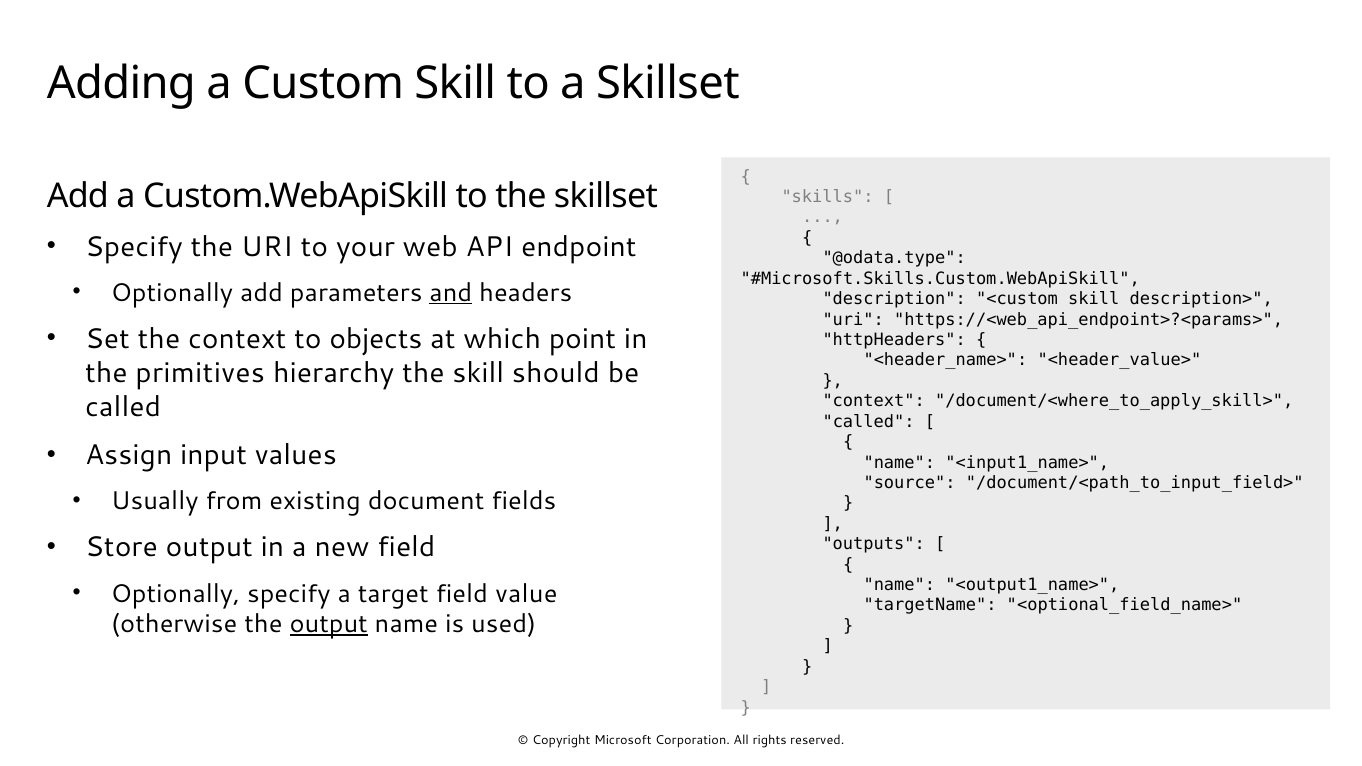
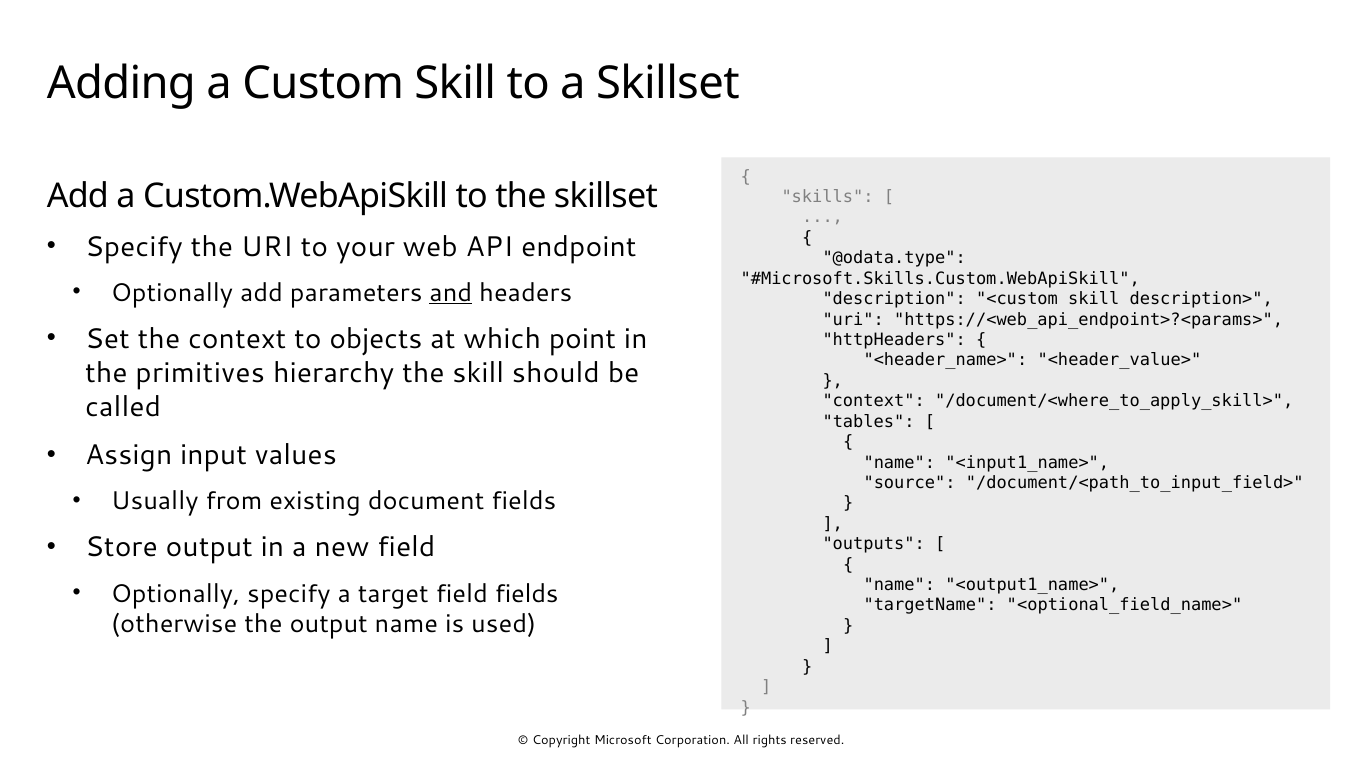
called: called -> tables (869, 422)
field value: value -> fields (527, 594)
output underline: present -> none (329, 624)
